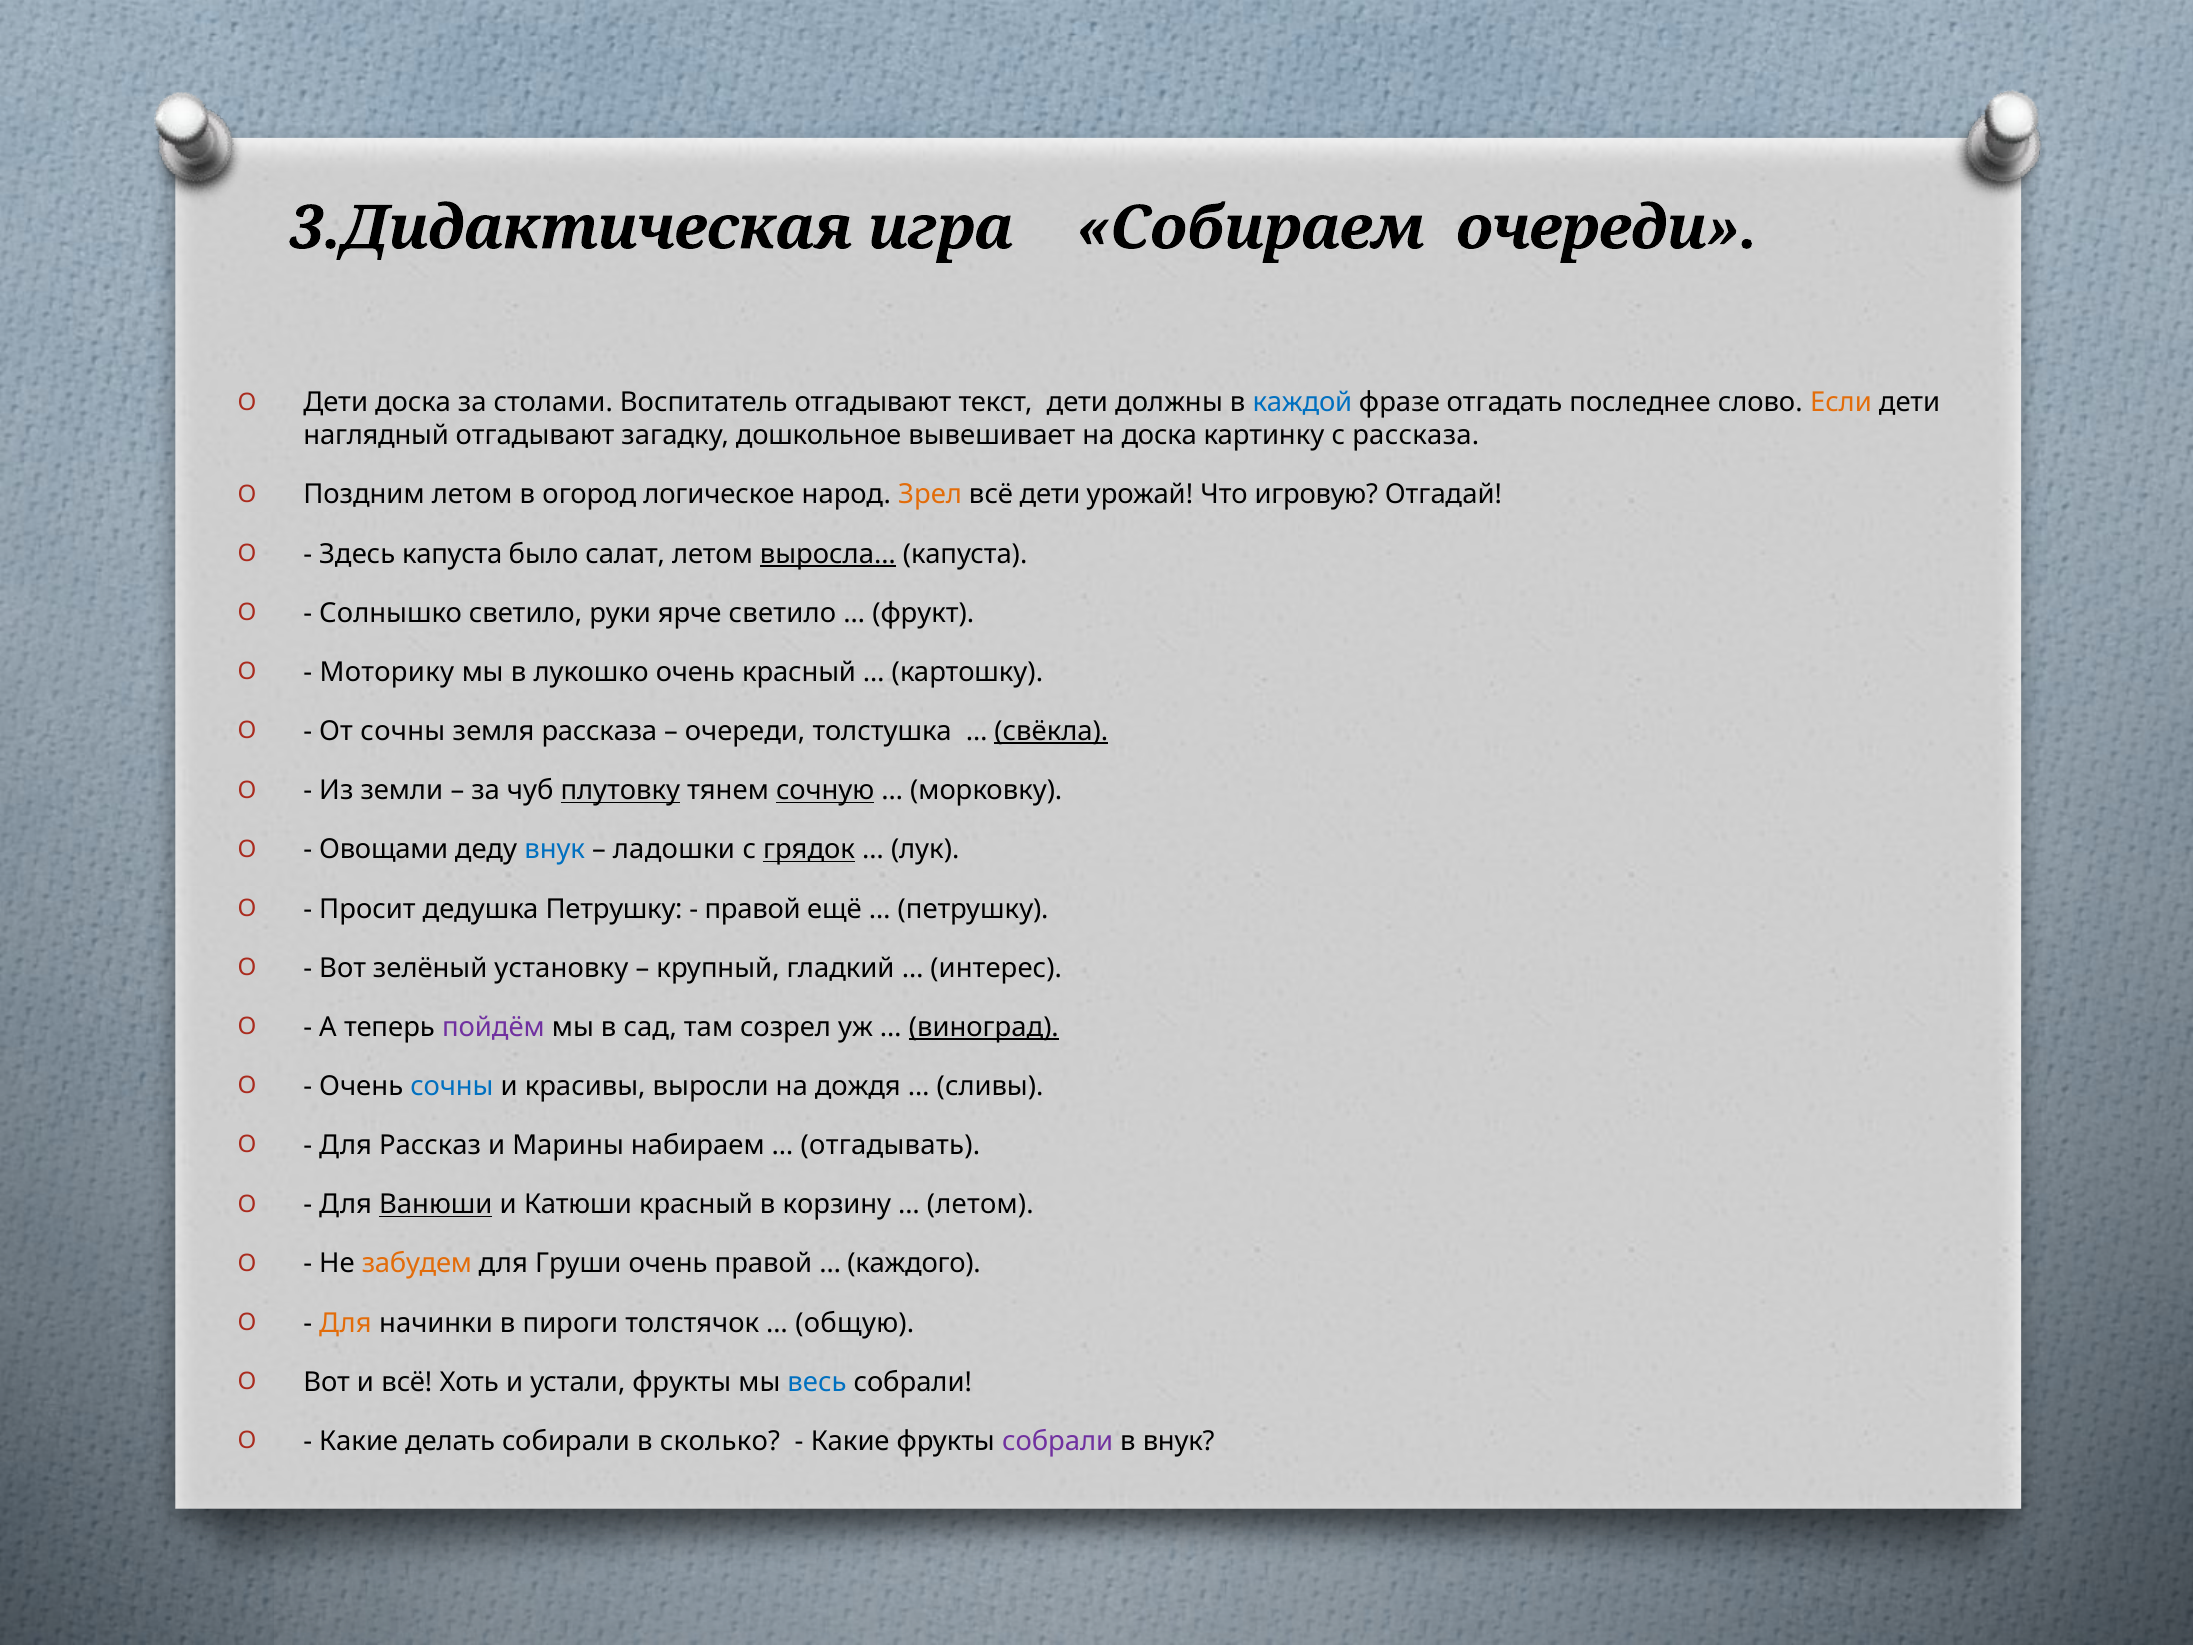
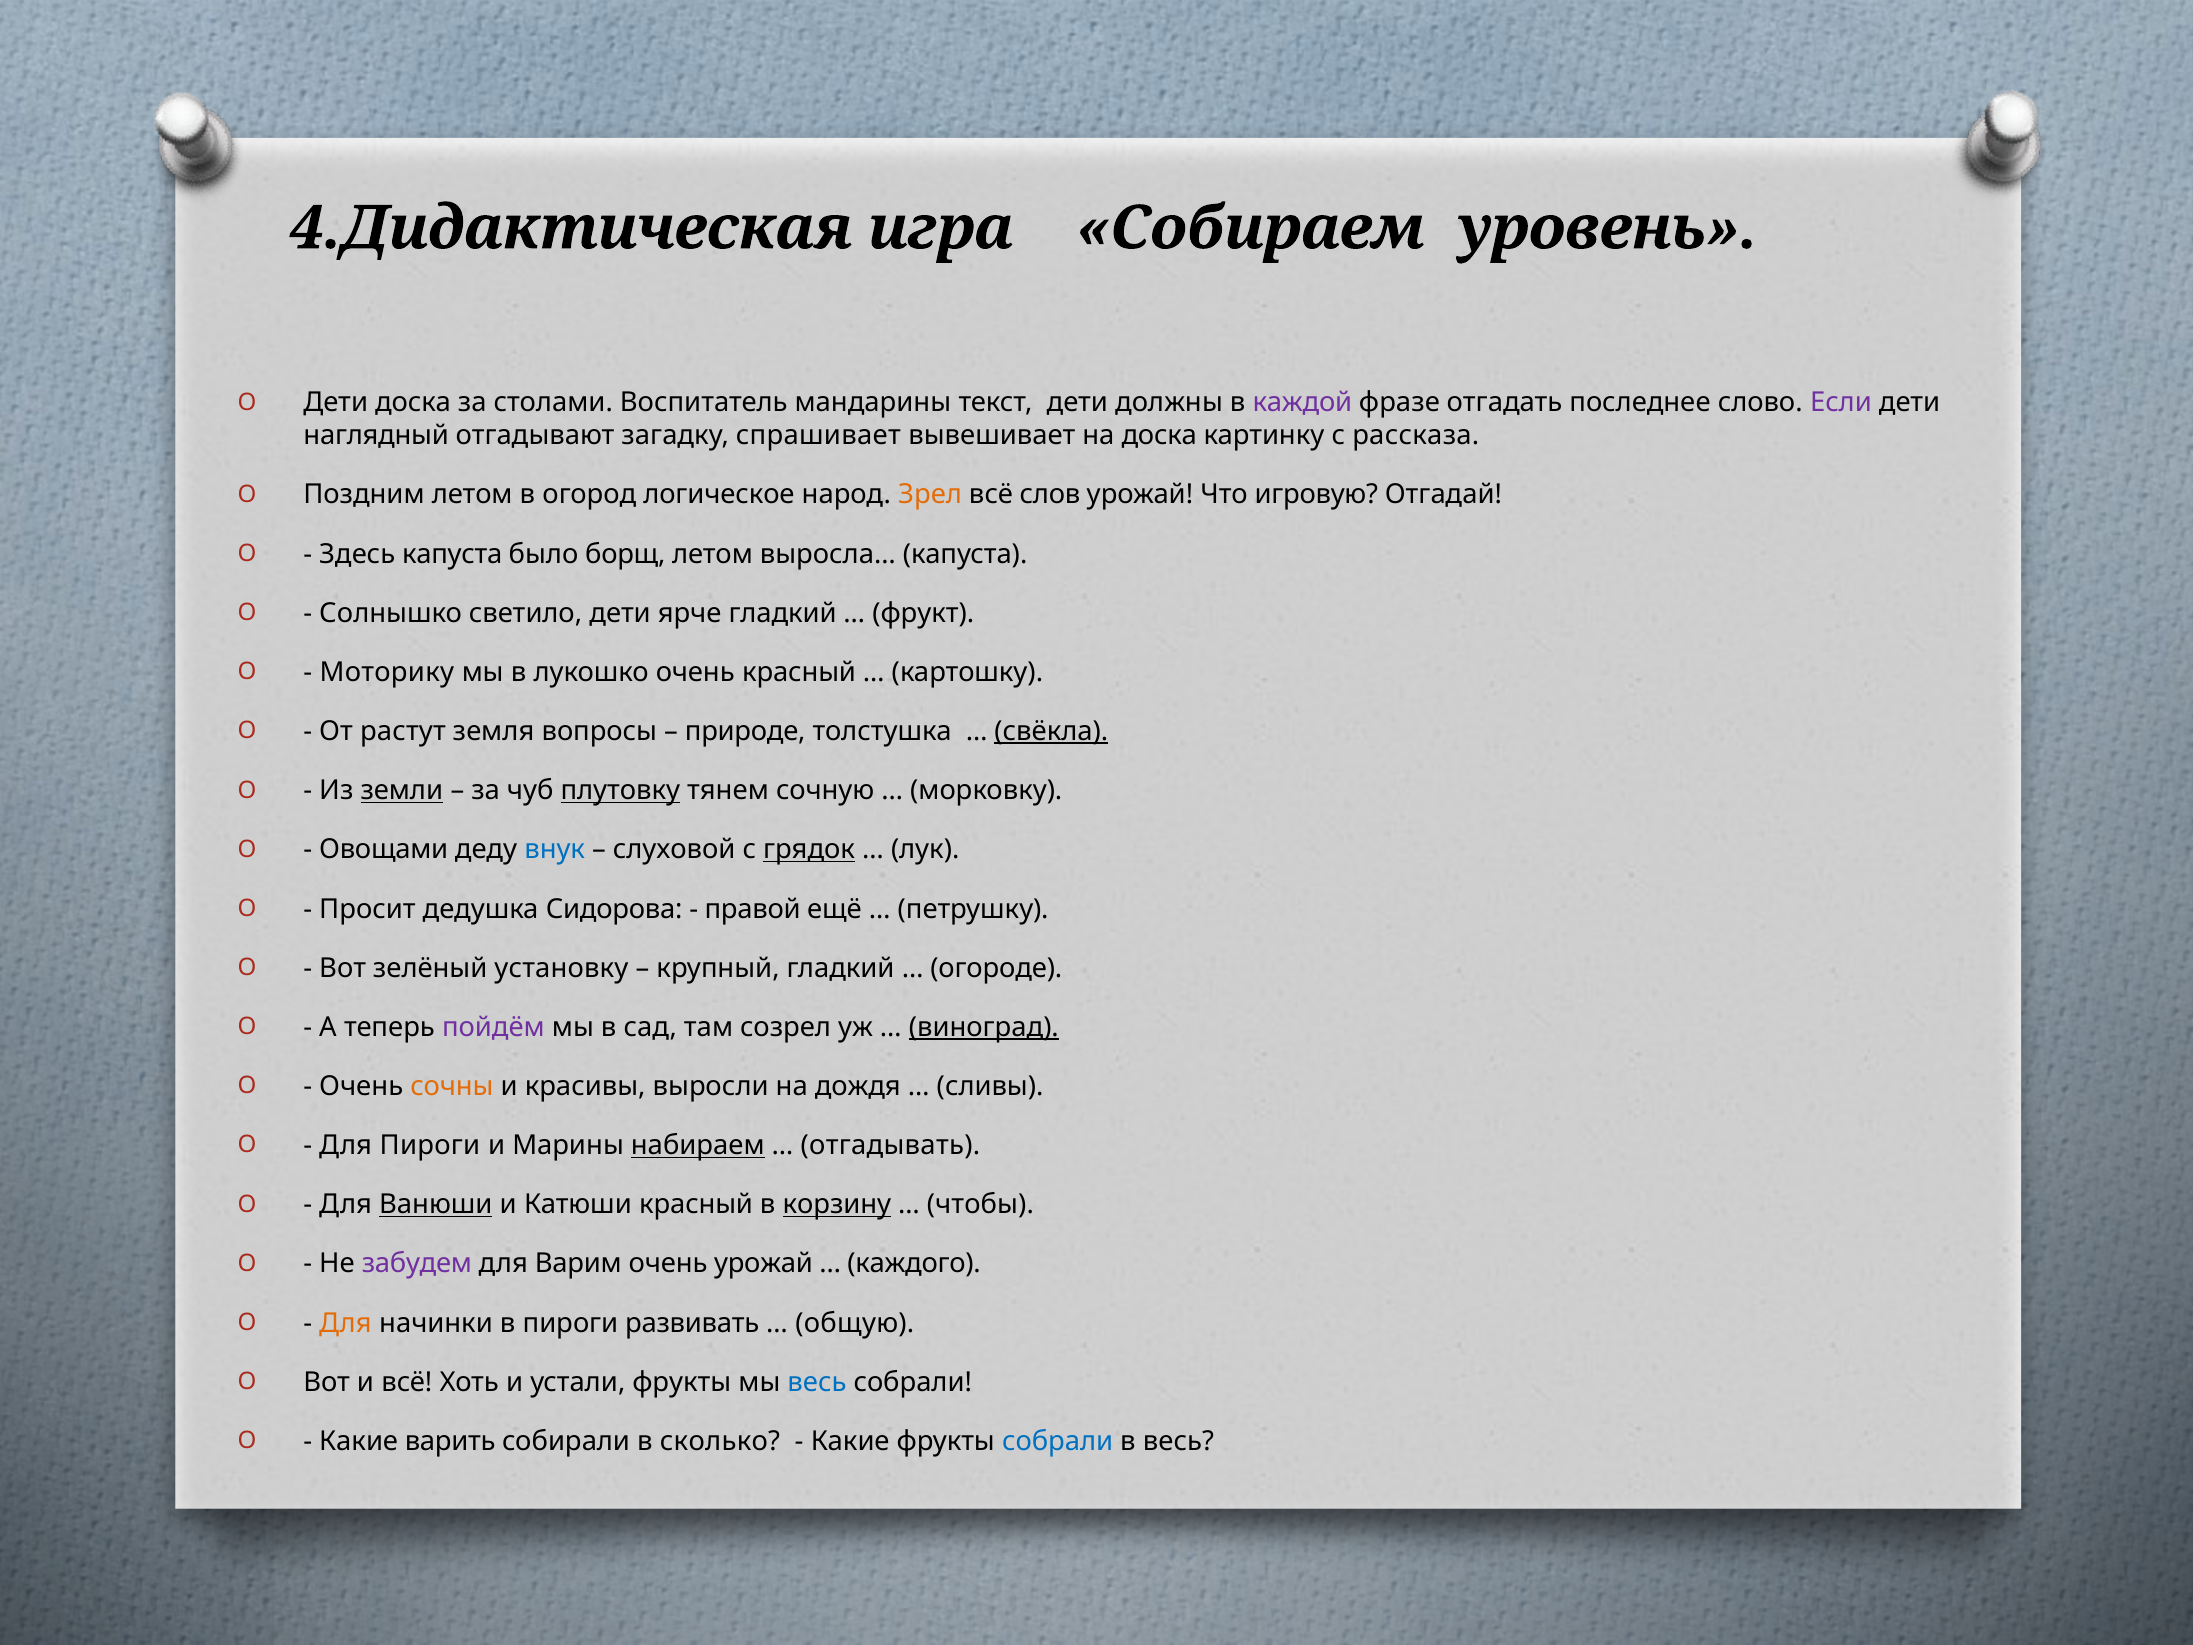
3.Дидактическая: 3.Дидактическая -> 4.Дидактическая (571, 228)
Собираем очереди: очереди -> уровень (1607, 228)
Воспитатель отгадывают: отгадывают -> мандарины (873, 403)
каждой colour: blue -> purple (1302, 403)
Если colour: orange -> purple (1841, 403)
дошкольное: дошкольное -> спрашивает (818, 436)
всё дети: дети -> слов (1050, 495)
салат: салат -> борщ (625, 554)
выросла… underline: present -> none (828, 554)
светило руки: руки -> дети (620, 613)
ярче светило: светило -> гладкий (783, 613)
От сочны: сочны -> растут (403, 731)
земля рассказа: рассказа -> вопросы (599, 731)
очереди: очереди -> природе (745, 731)
земли underline: none -> present (402, 791)
сочную underline: present -> none (825, 791)
ладошки: ладошки -> слуховой (674, 850)
дедушка Петрушку: Петрушку -> Сидорова (614, 909)
интерес: интерес -> огороде (996, 968)
сочны colour: blue -> orange (452, 1086)
Для Рассказ: Рассказ -> Пироги (430, 1145)
набираем underline: none -> present (698, 1145)
корзину underline: none -> present (837, 1205)
летом: летом -> чтобы (980, 1205)
забудем colour: orange -> purple (417, 1264)
Груши: Груши -> Варим (578, 1264)
очень правой: правой -> урожай (764, 1264)
толстячок: толстячок -> развивать (692, 1323)
делать: делать -> варить (450, 1441)
собрали colour: purple -> blue (1058, 1441)
в внук: внук -> весь (1178, 1441)
